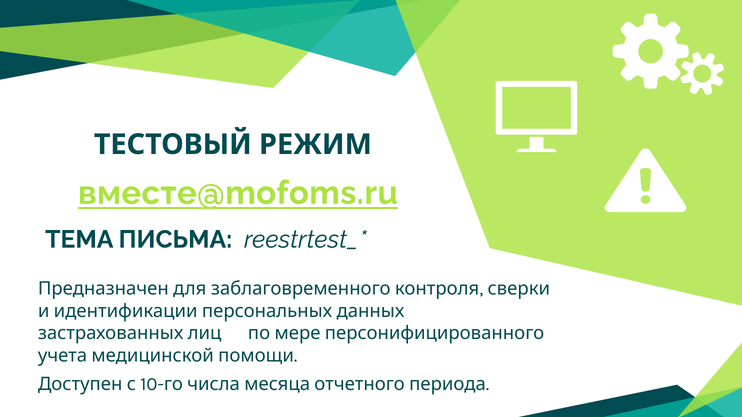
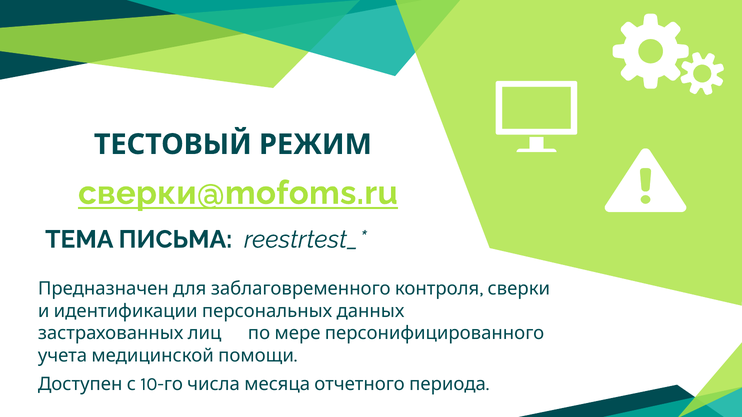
вместе@mofoms.ru: вместе@mofoms.ru -> сверки@mofoms.ru (238, 193)
